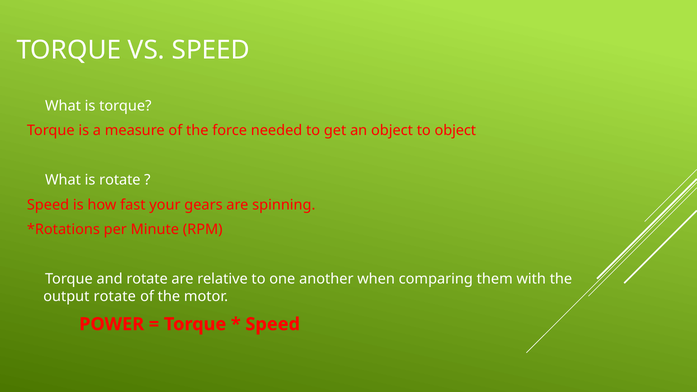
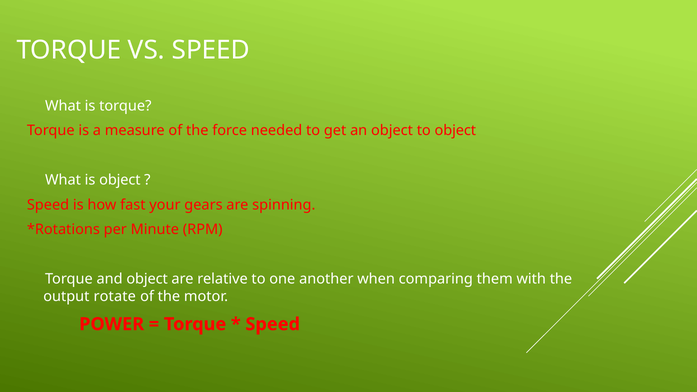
is rotate: rotate -> object (120, 180)
and rotate: rotate -> object (147, 279)
